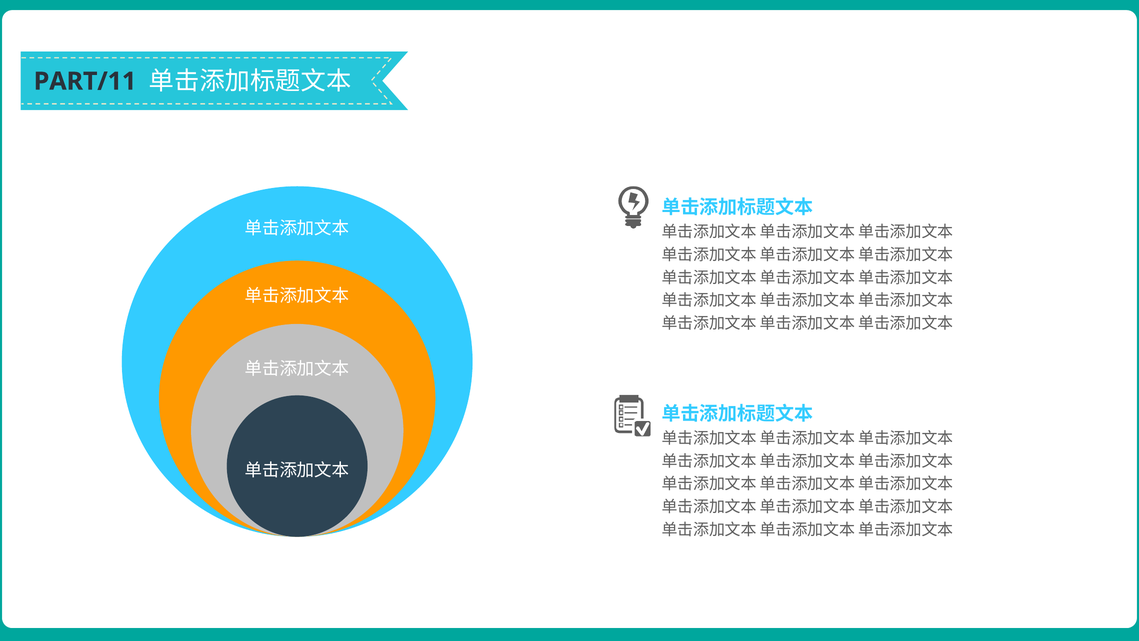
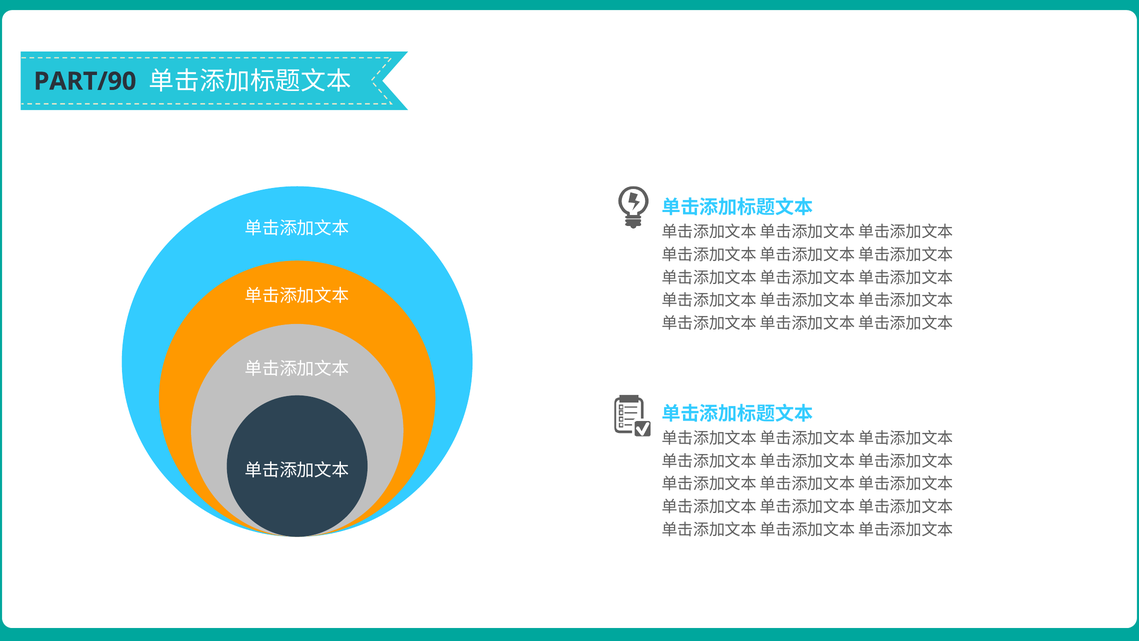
PART/11: PART/11 -> PART/90 (85, 81)
